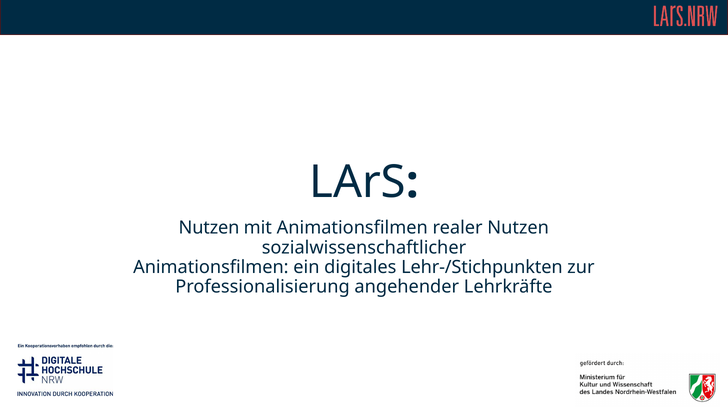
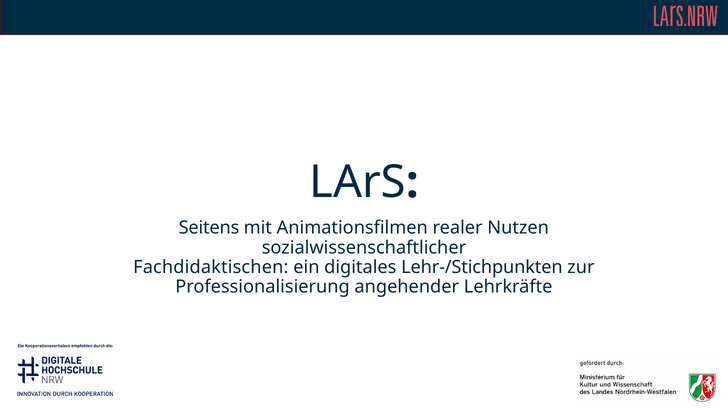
Nutzen: Nutzen -> Seitens (209, 228)
Animationsfilmen: Animationsfilmen -> Fachdidaktischen (211, 267)
